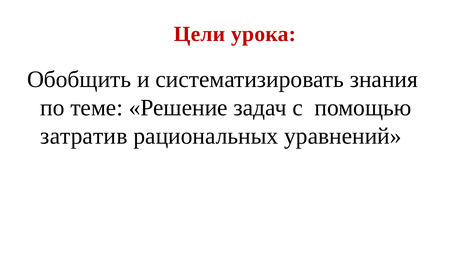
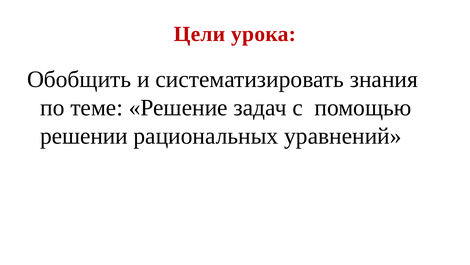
затратив: затратив -> решении (84, 136)
